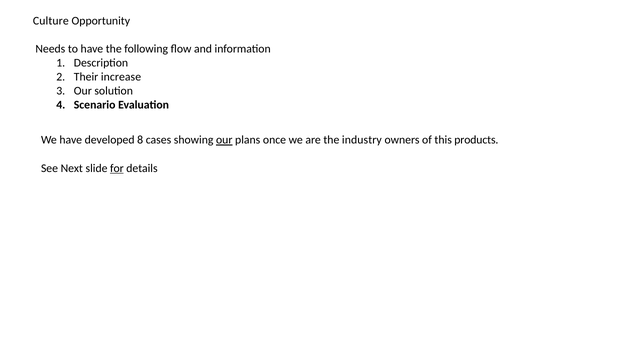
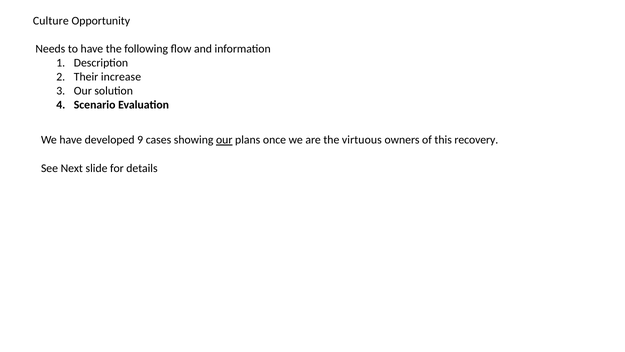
8: 8 -> 9 (140, 140)
industry: industry -> virtuous (362, 140)
products: products -> recovery (476, 140)
for underline: present -> none (117, 168)
